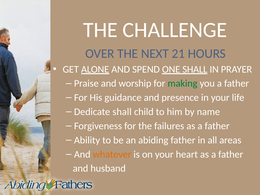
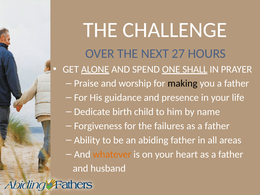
21: 21 -> 27 (178, 54)
making colour: green -> black (182, 83)
Dedicate shall: shall -> birth (122, 112)
